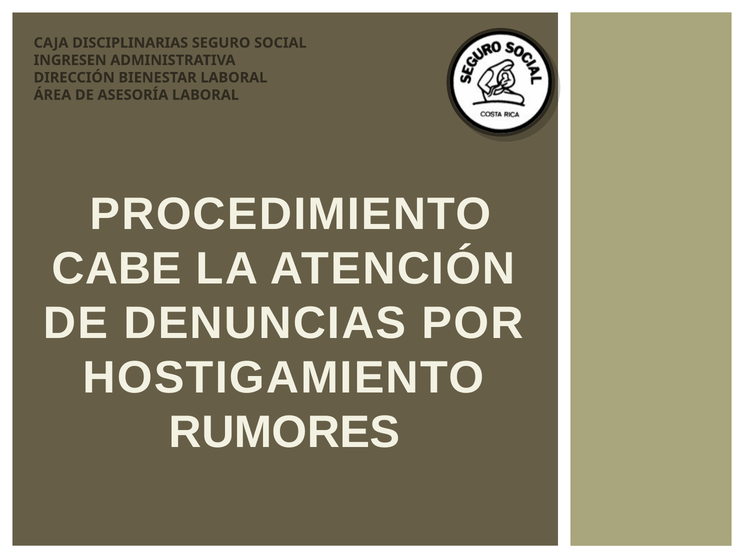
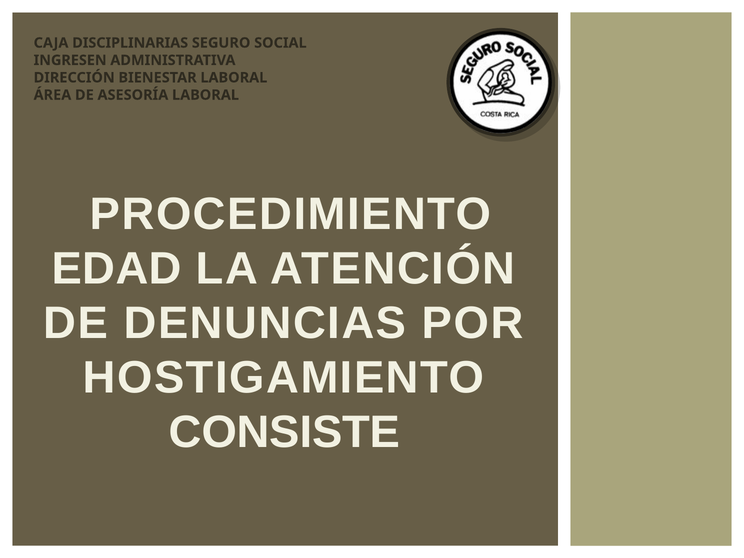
CABE: CABE -> EDAD (117, 269)
RUMORES: RUMORES -> CONSISTE (285, 432)
